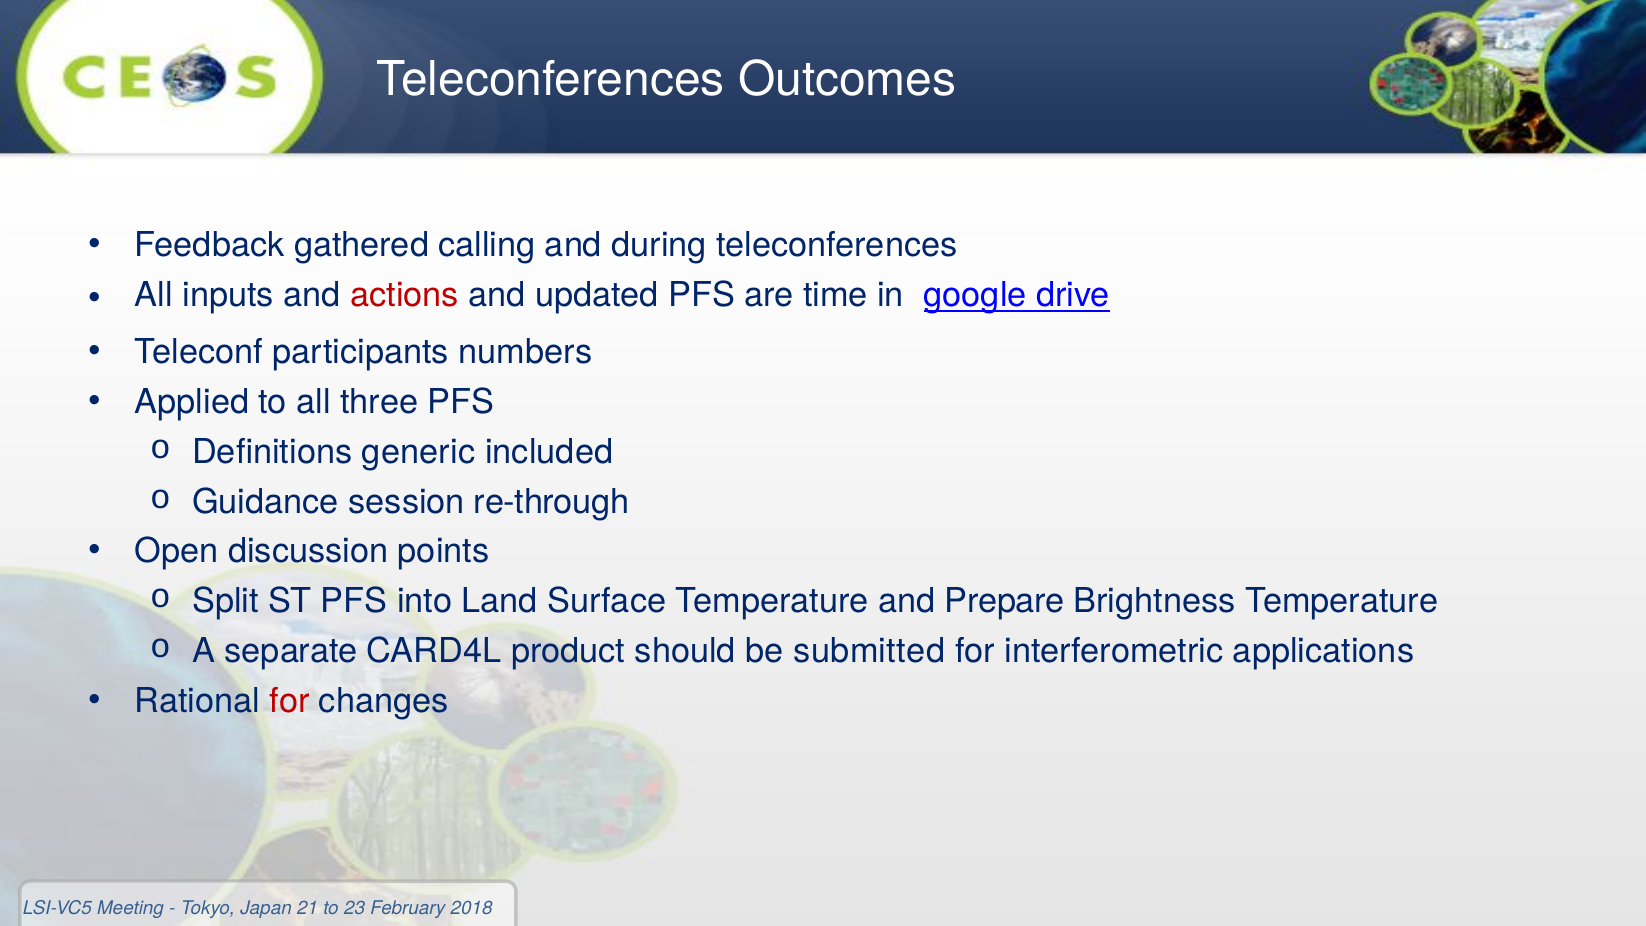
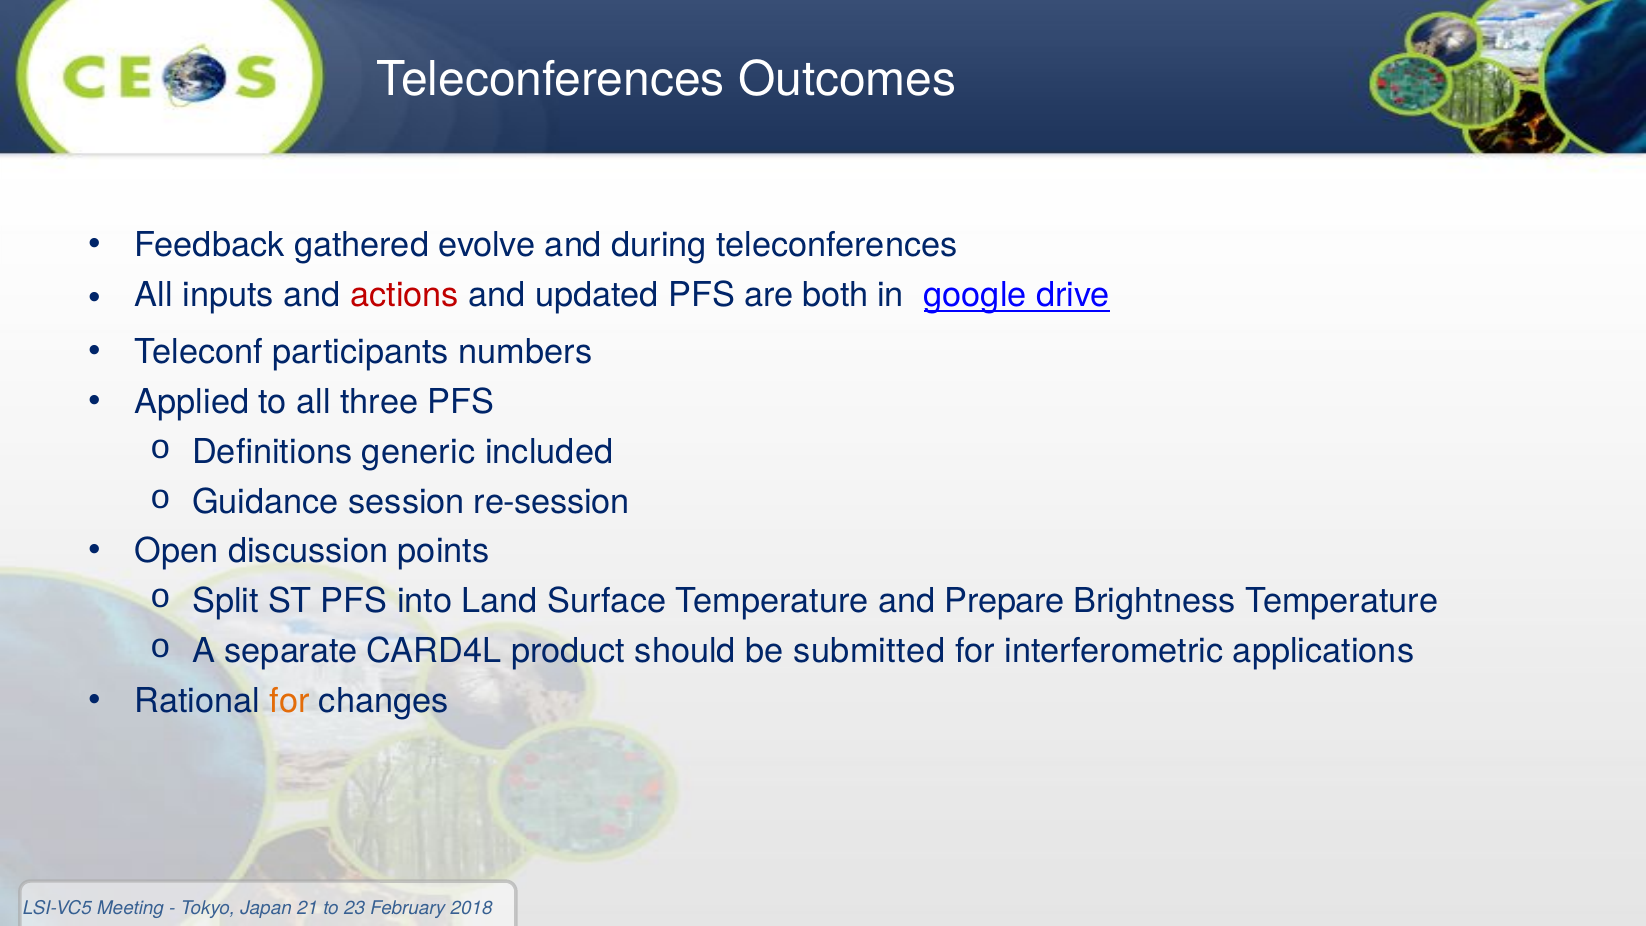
calling: calling -> evolve (487, 245)
time: time -> both (836, 295)
re-through: re-through -> re-session (552, 502)
for colour: red -> orange (290, 701)
